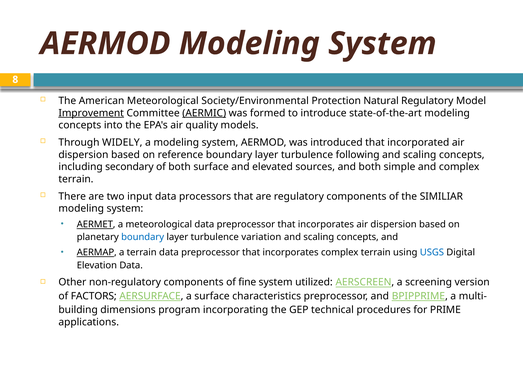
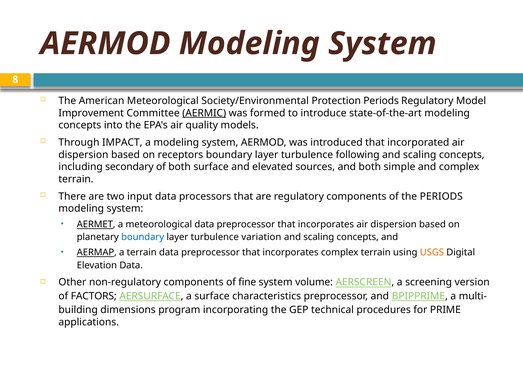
Protection Natural: Natural -> Periods (381, 101)
Improvement underline: present -> none (91, 113)
WIDELY: WIDELY -> IMPACT (122, 143)
reference: reference -> receptors (180, 155)
the SIMILIAR: SIMILIAR -> PERIODS (441, 197)
USGS colour: blue -> orange (432, 253)
utilized: utilized -> volume (314, 282)
